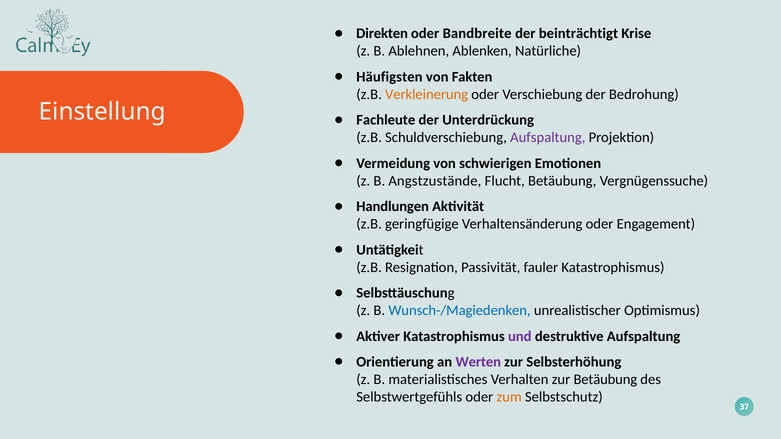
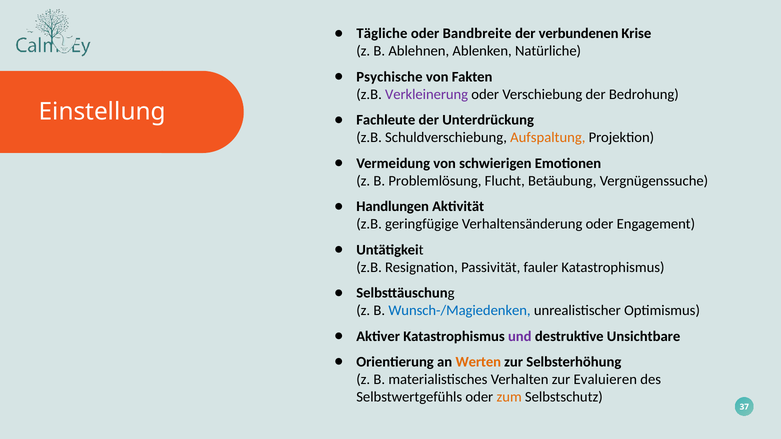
Direkten: Direkten -> Tägliche (382, 34)
beinträchtigt: beinträchtigt -> verbundenen (579, 34)
Häufigsten: Häufigsten -> Psychische (389, 77)
Verkleinerung colour: orange -> purple (427, 94)
Aufspaltung colour: purple -> orange (548, 138)
Angstzustände: Angstzustände -> Problemlösung (435, 181)
destruktive Aufspaltung: Aufspaltung -> Unsichtbare (644, 337)
Werten colour: purple -> orange (478, 362)
zur Betäubung: Betäubung -> Evaluieren (605, 380)
